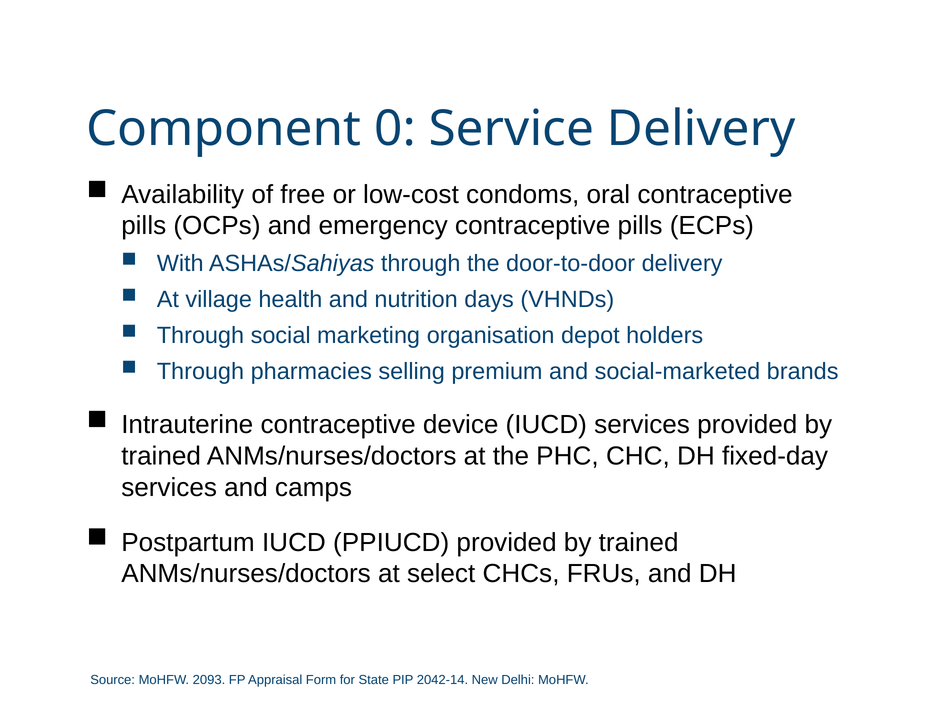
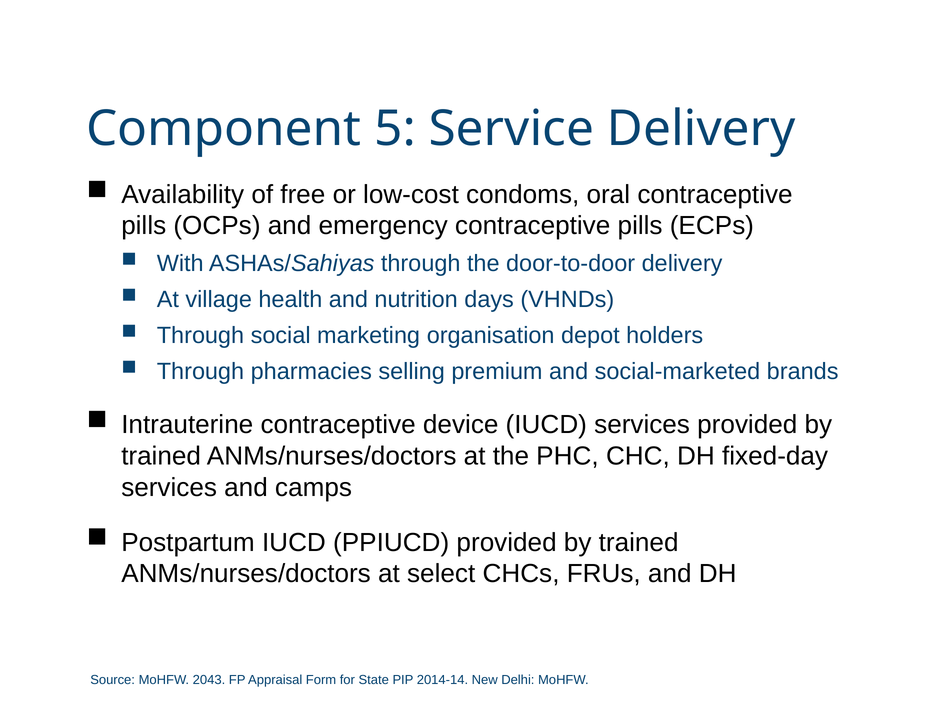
0: 0 -> 5 (395, 129)
2093: 2093 -> 2043 (209, 679)
2042-14: 2042-14 -> 2014-14 (442, 679)
